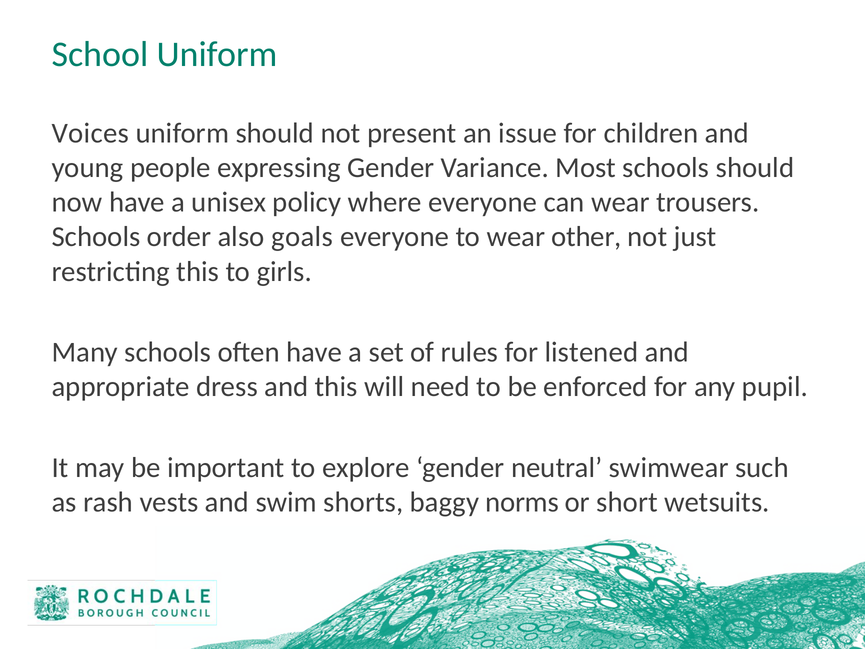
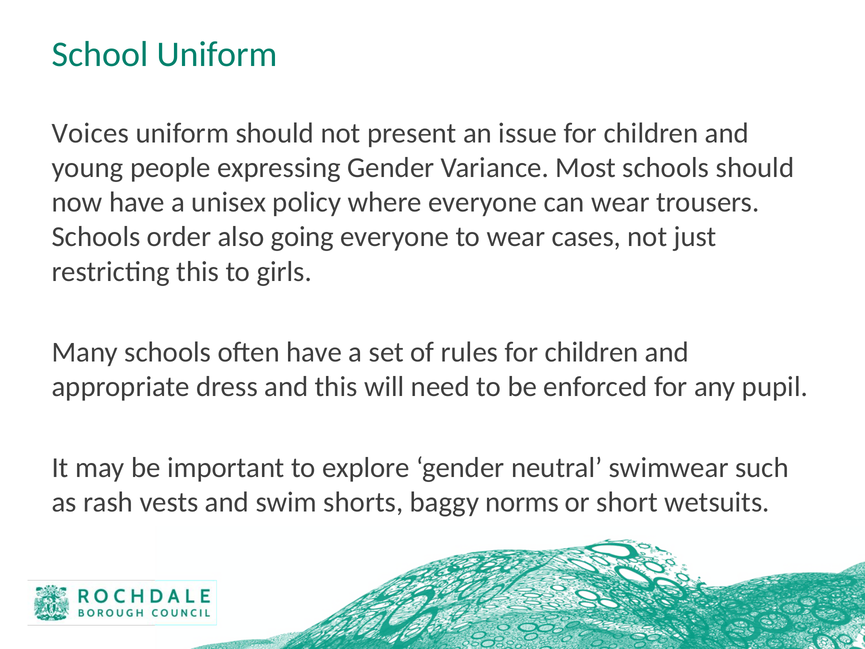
goals: goals -> going (302, 237)
other: other -> cases (586, 237)
rules for listened: listened -> children (592, 352)
